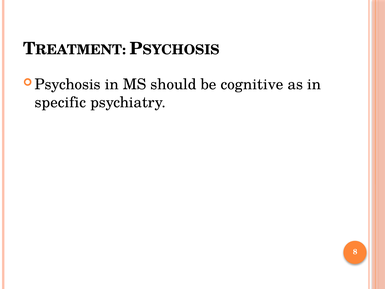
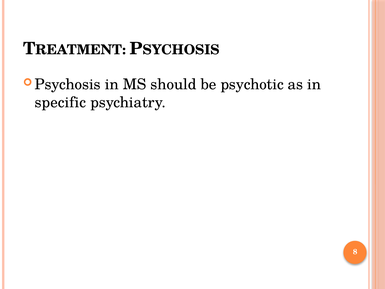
cognitive: cognitive -> psychotic (252, 84)
